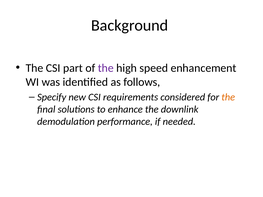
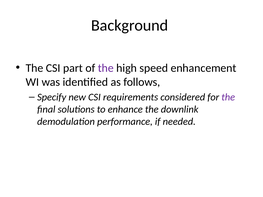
the colour: orange -> purple (228, 97)
